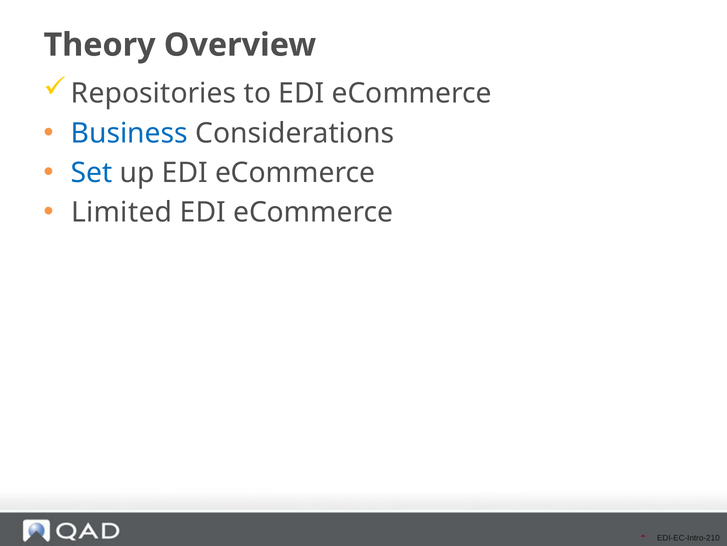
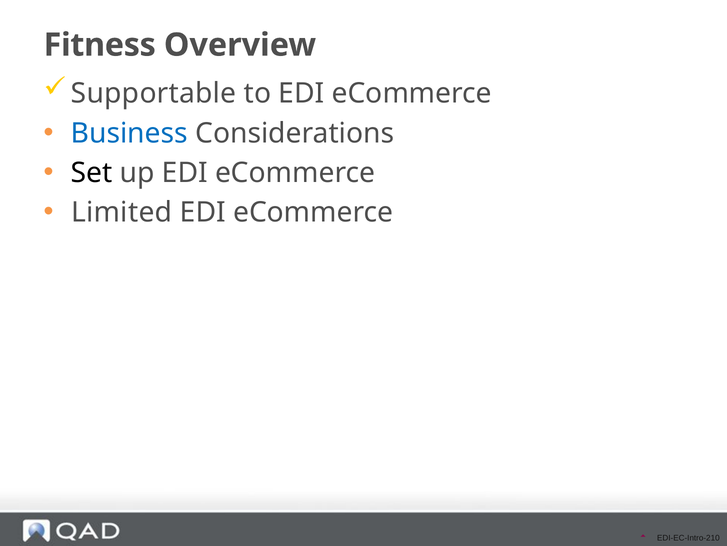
Theory: Theory -> Fitness (100, 45)
Repositories: Repositories -> Supportable (154, 93)
Set colour: blue -> black (92, 173)
